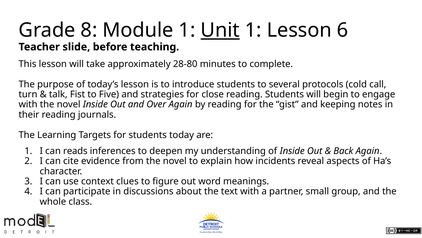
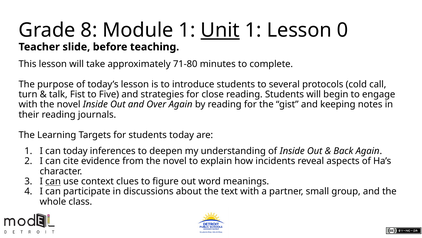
6: 6 -> 0 (343, 30)
28-80: 28-80 -> 71-80 (185, 64)
can reads: reads -> today (75, 151)
can underline: none -> present (53, 181)
